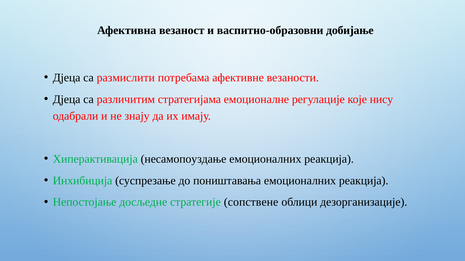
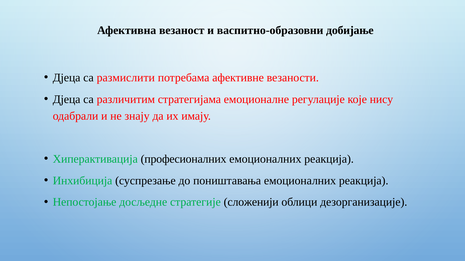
несамопоуздање: несамопоуздање -> професионалних (184, 159)
сопствене: сопствене -> сложенији (251, 203)
